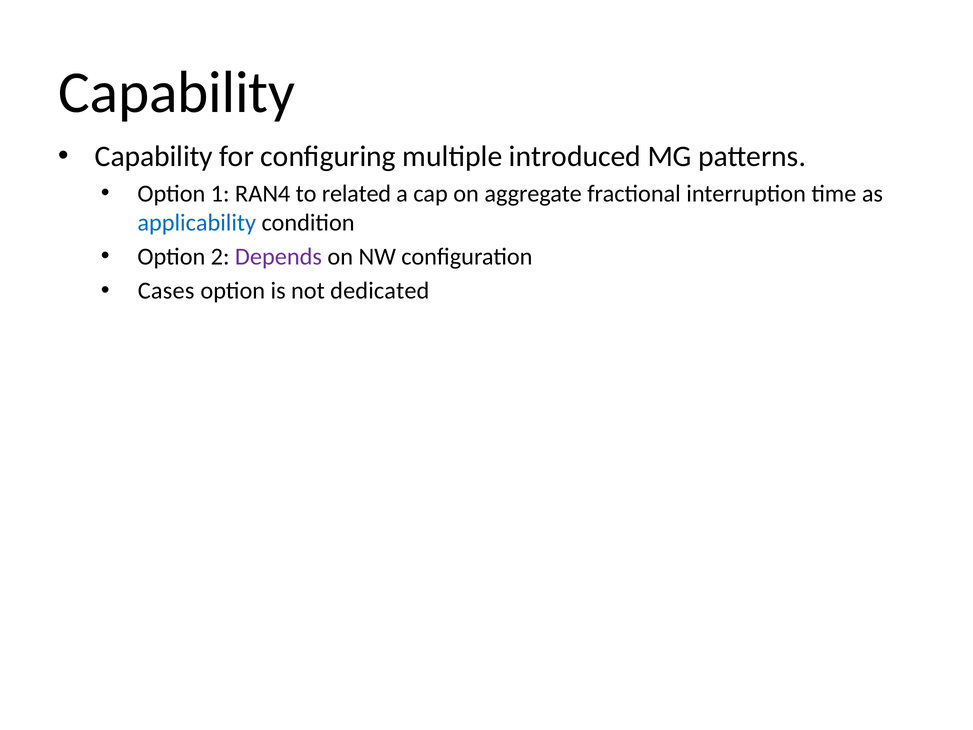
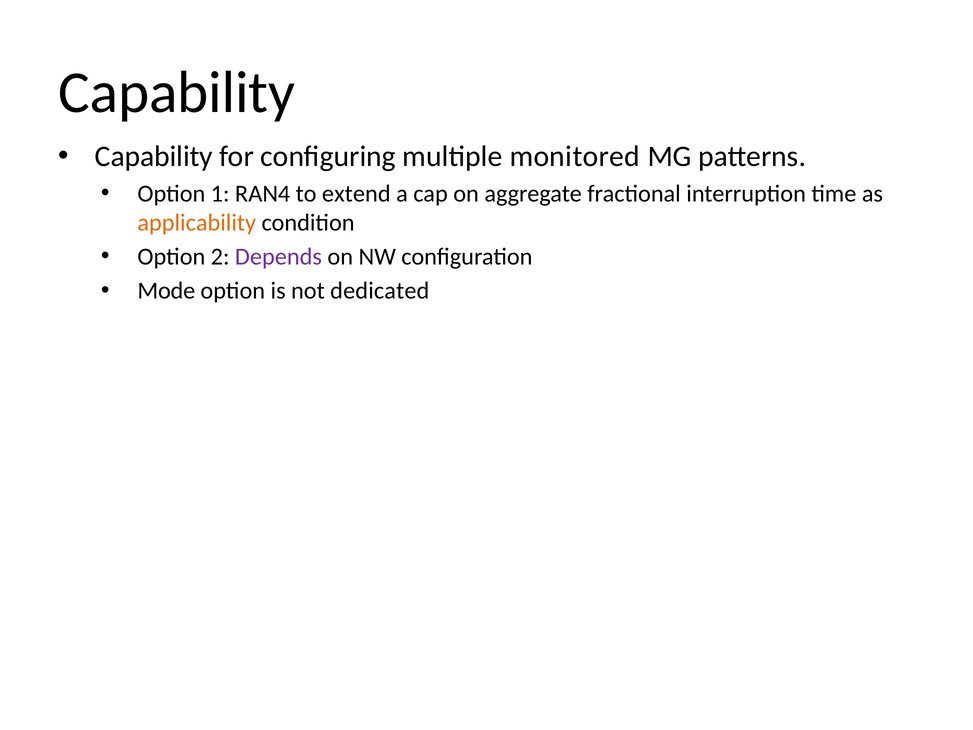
introduced: introduced -> monitored (575, 157)
related: related -> extend (356, 193)
applicability colour: blue -> orange (197, 223)
Cases: Cases -> Mode (166, 291)
